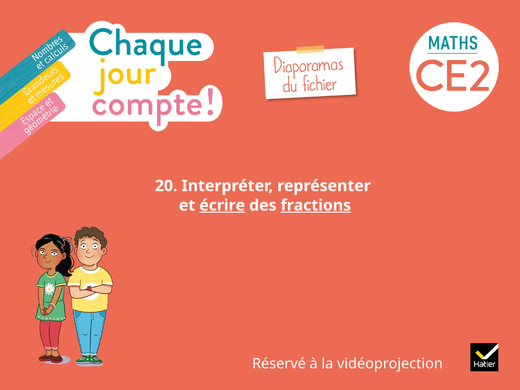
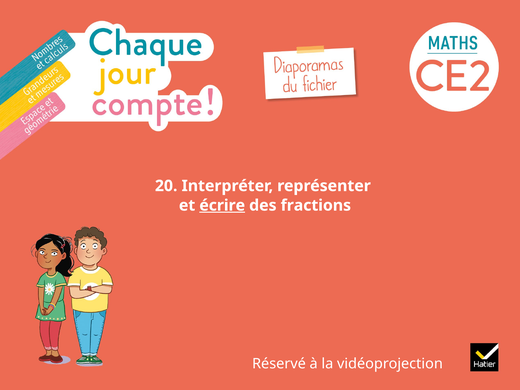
fractions underline: present -> none (316, 205)
